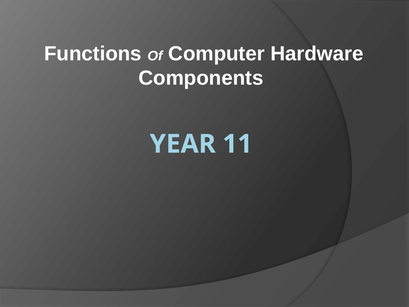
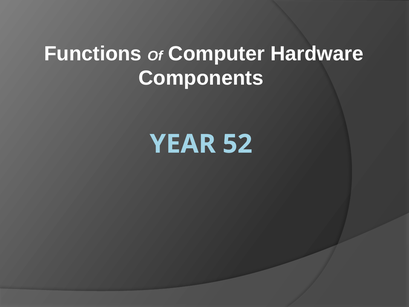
11: 11 -> 52 (237, 144)
